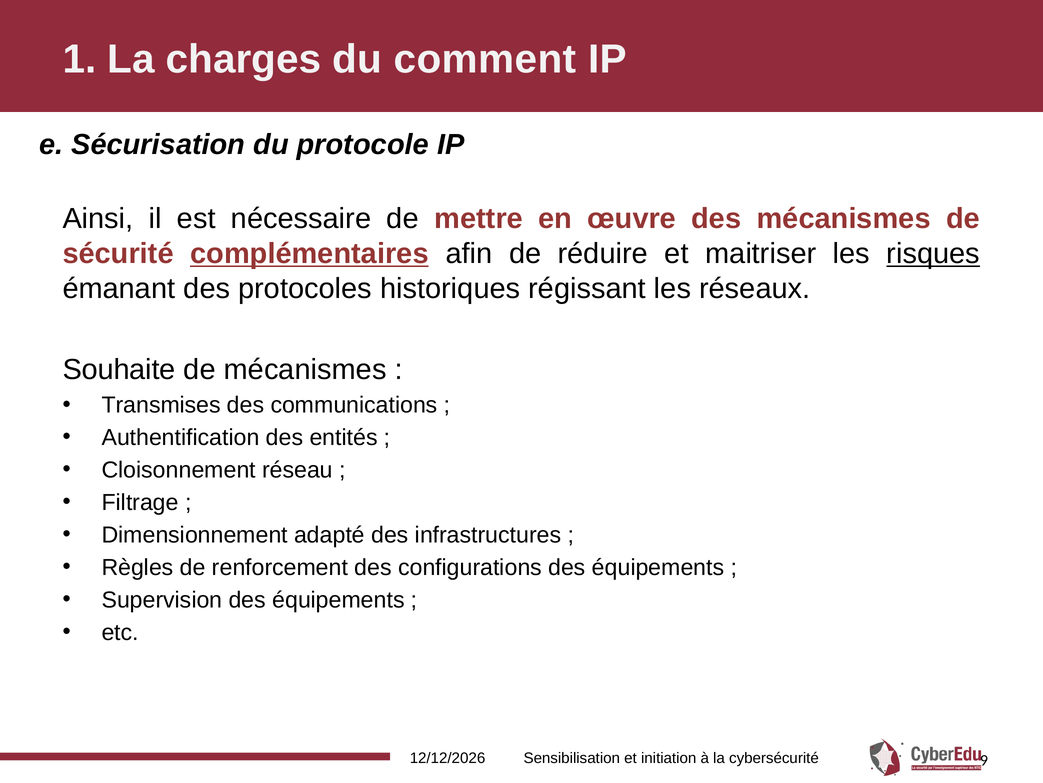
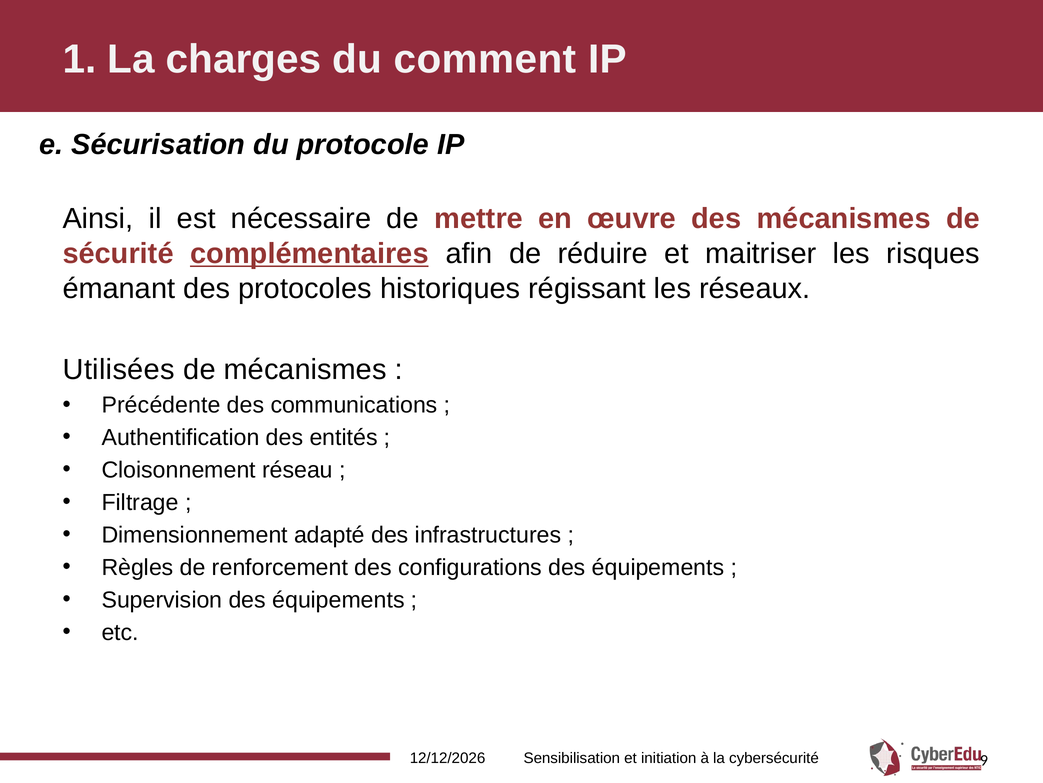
risques underline: present -> none (933, 253)
Souhaite: Souhaite -> Utilisées (119, 369)
Transmises: Transmises -> Précédente (161, 405)
